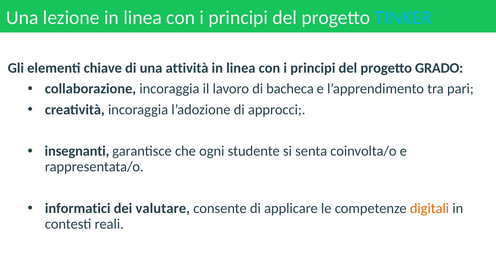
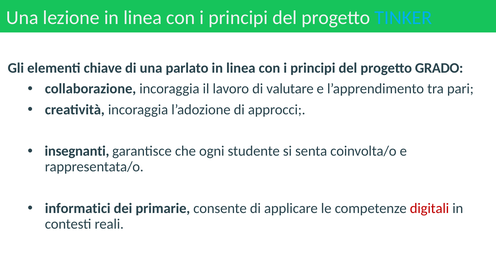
attività: attività -> parlato (187, 68)
bacheca: bacheca -> valutare (290, 89)
valutare: valutare -> primarie (163, 208)
digitali colour: orange -> red (429, 208)
